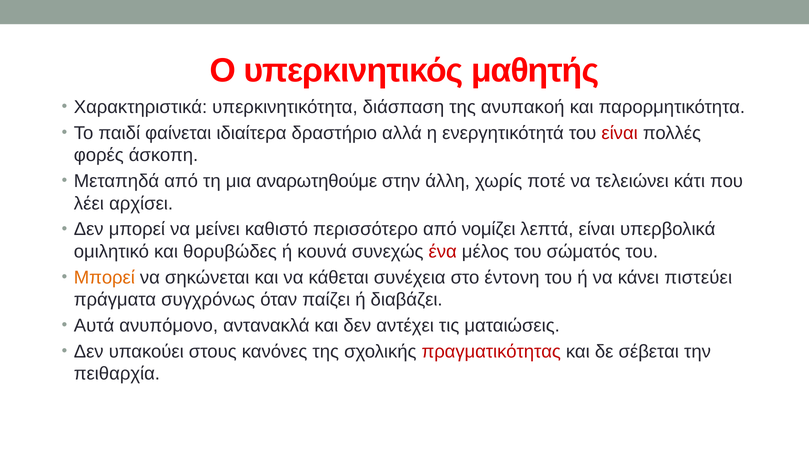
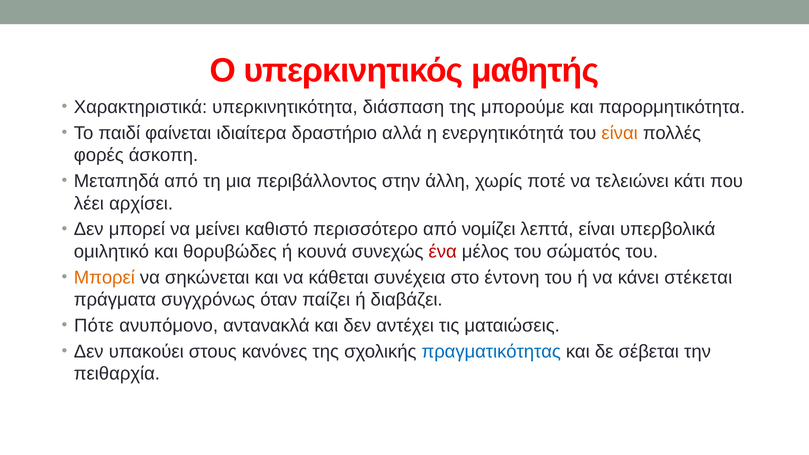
ανυπακοή: ανυπακοή -> μπορούμε (523, 107)
είναι colour: red -> orange (620, 133)
αναρωτηθούμε: αναρωτηθούμε -> περιβάλλοντος (317, 181)
πιστεύει: πιστεύει -> στέκεται (698, 278)
Αυτά: Αυτά -> Πότε (94, 326)
πραγματικότητας colour: red -> blue (491, 352)
